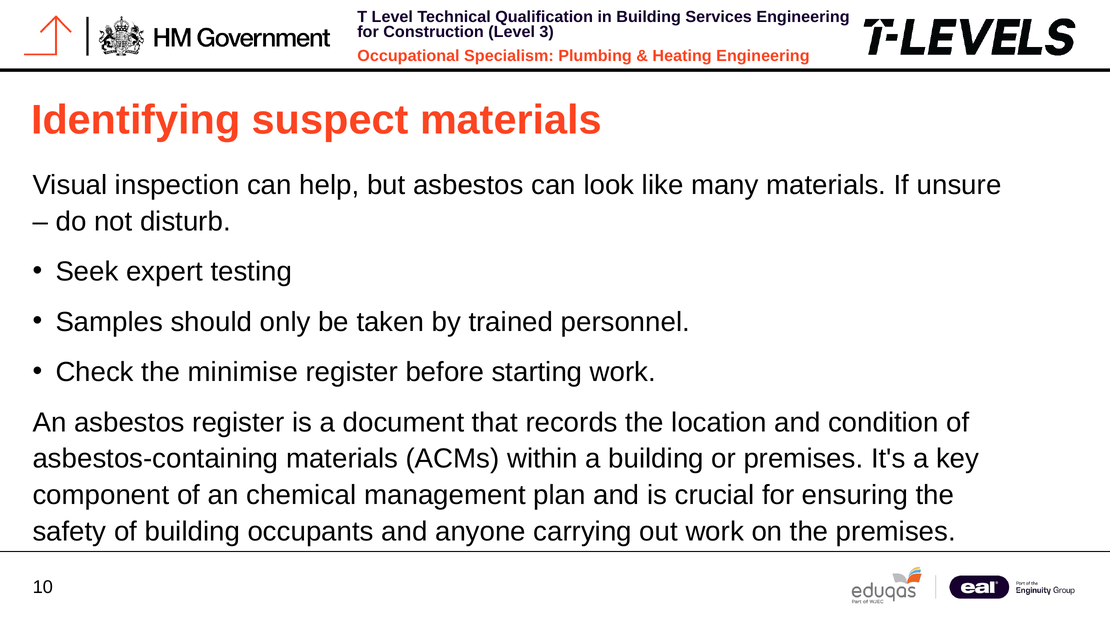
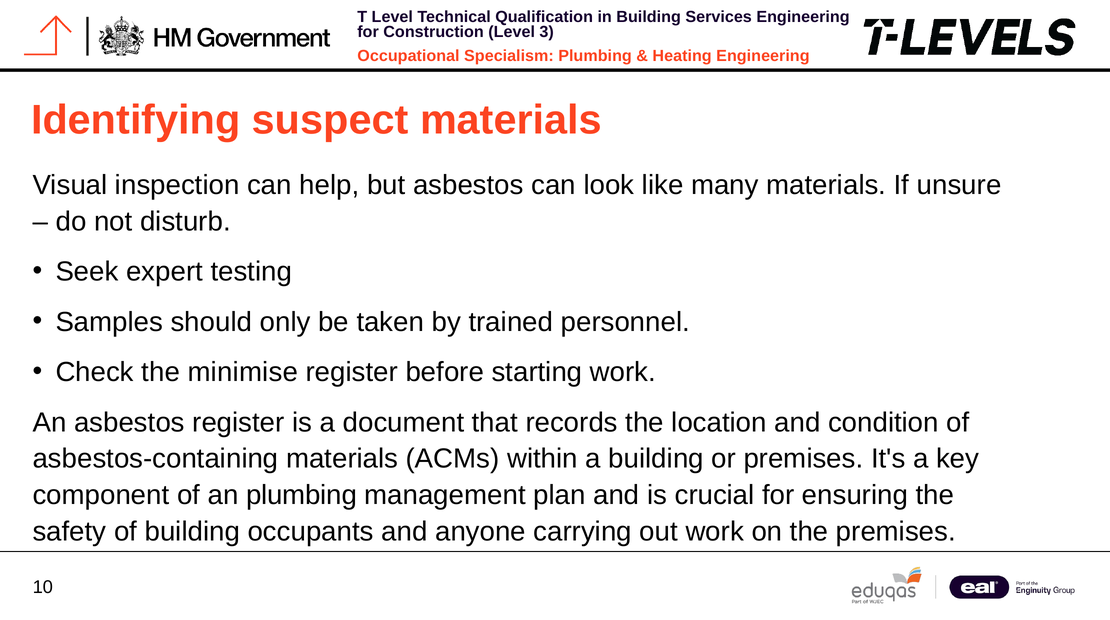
an chemical: chemical -> plumbing (302, 496)
